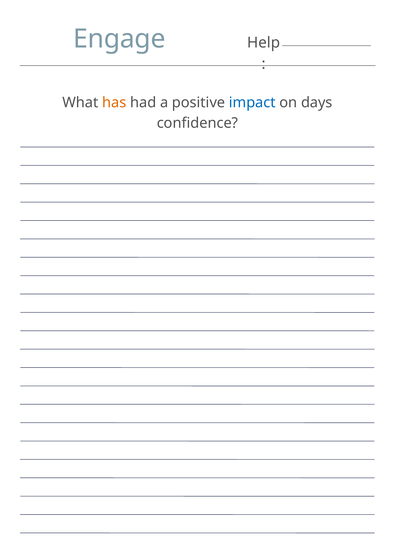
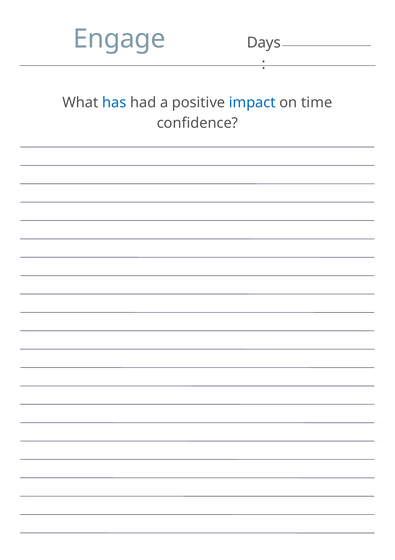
Help: Help -> Days (264, 43)
has colour: orange -> blue (114, 102)
days: days -> time (317, 102)
